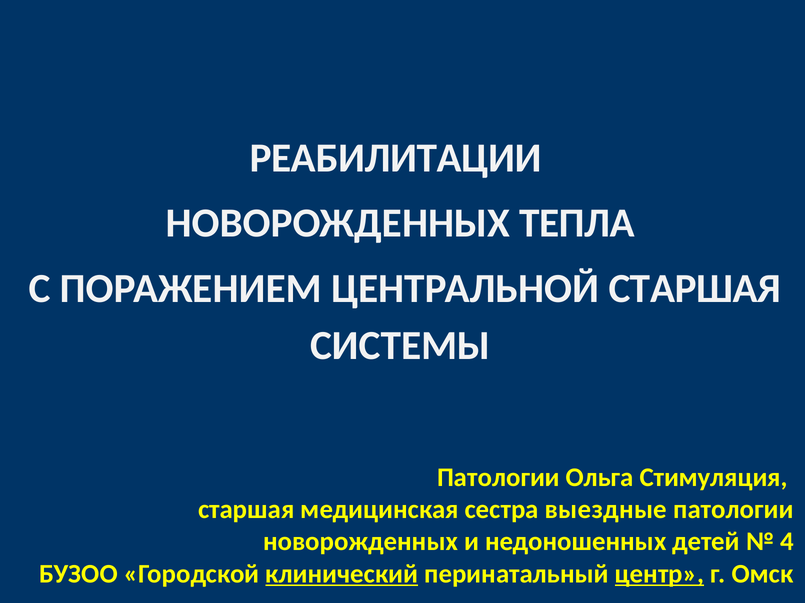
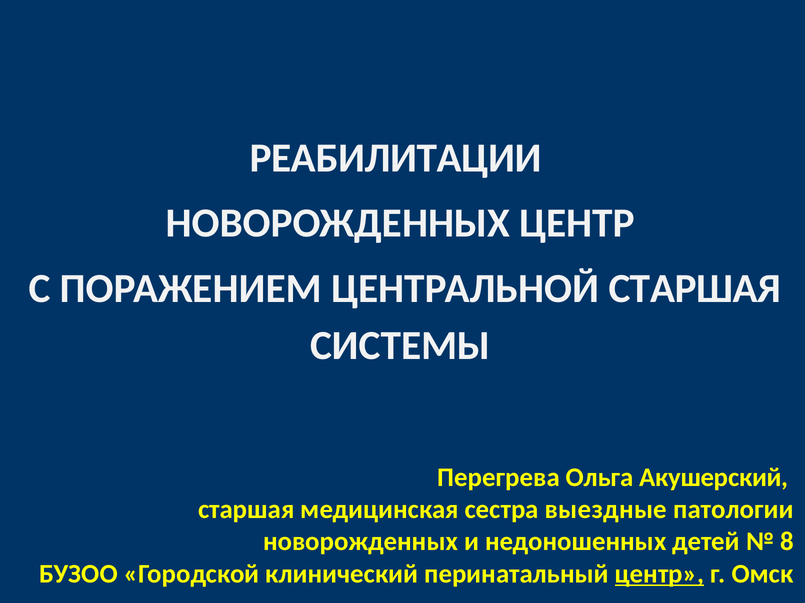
НОВОРОЖДЕННЫХ ТЕПЛА: ТЕПЛА -> ЦЕНТР (577, 224)
Патологии: Патологии -> Перегрева (498, 478)
Стимуляция: Стимуляция -> Акушерский (714, 478)
4: 4 -> 8 (787, 542)
клинический underline: present -> none (342, 574)
